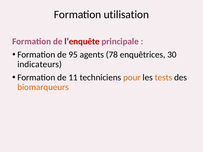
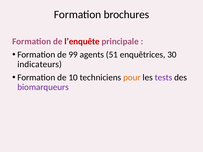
utilisation: utilisation -> brochures (126, 15)
95: 95 -> 99 (73, 55)
78: 78 -> 51 (112, 55)
11: 11 -> 10 (73, 78)
tests colour: orange -> purple (163, 78)
biomarqueurs colour: orange -> purple (43, 87)
